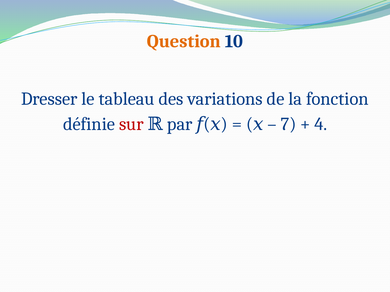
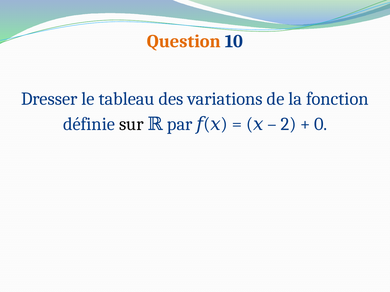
7: 7 -> 2 (289, 124)
4: 4 -> 0 (321, 124)
sur colour: red -> black (131, 124)
